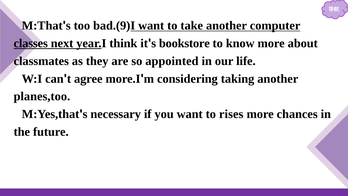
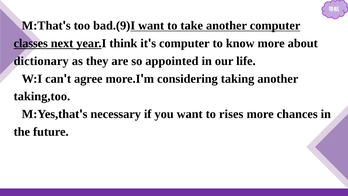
bookstore: bookstore -> computer (184, 43)
classmates: classmates -> dictionary (41, 61)
planes,too: planes,too -> taking,too (42, 96)
